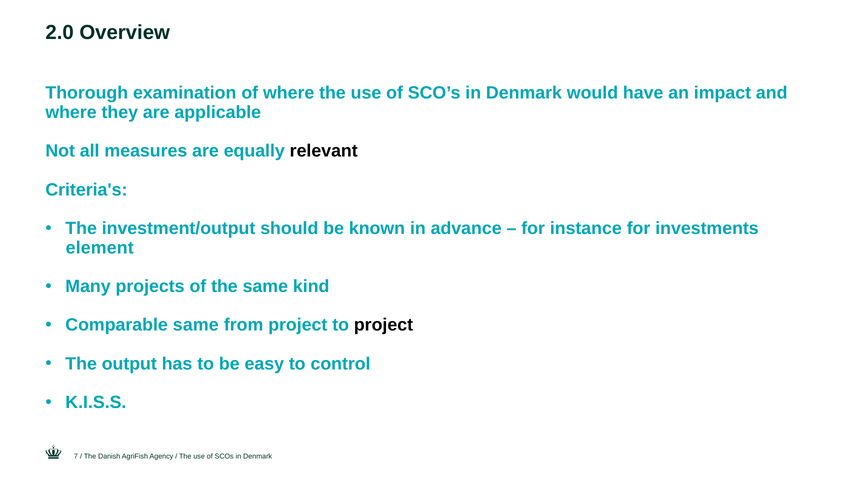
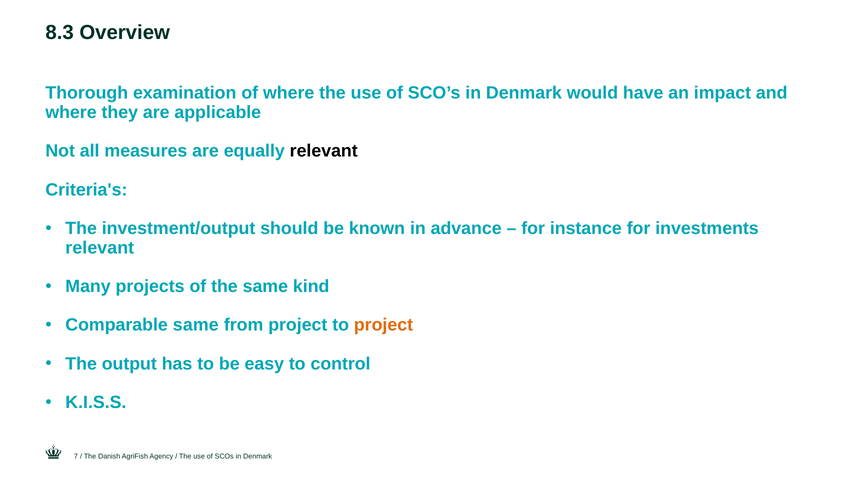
2.0: 2.0 -> 8.3 (60, 33)
element: element -> relevant (100, 248)
project colour: black -> orange (383, 325)
